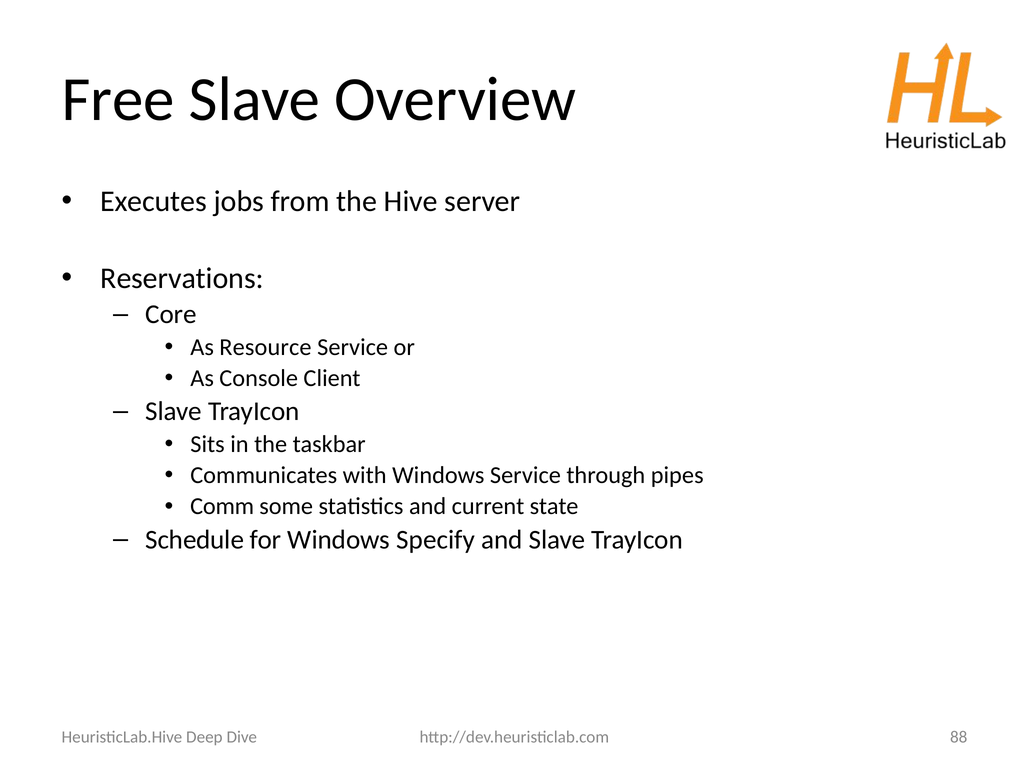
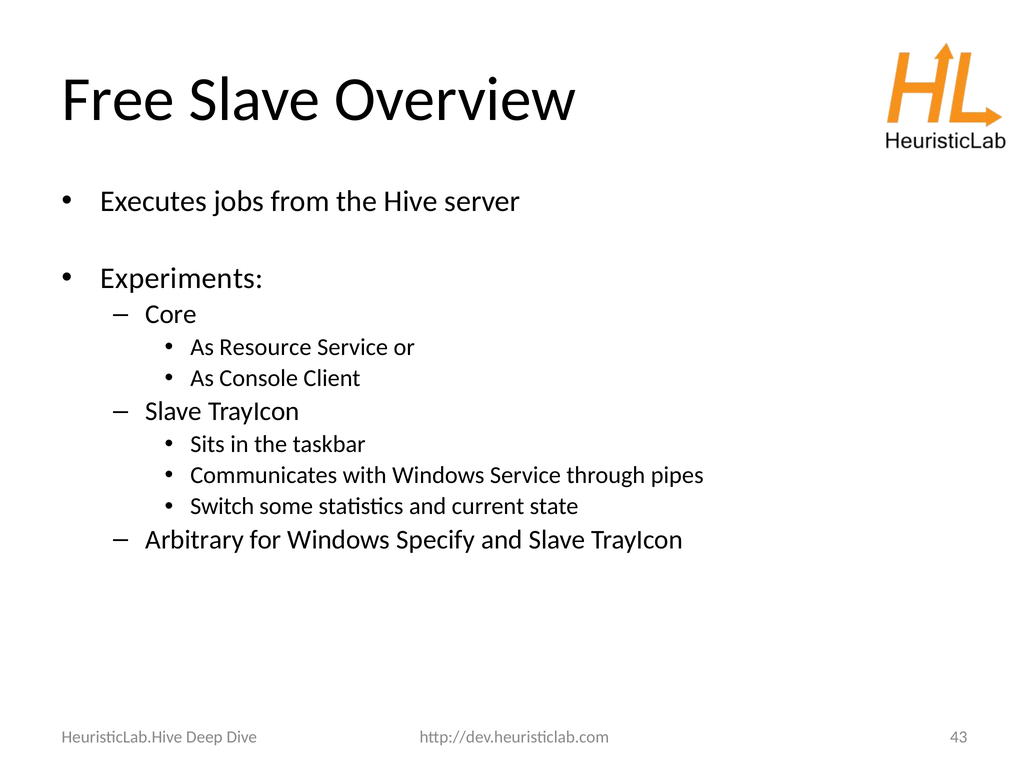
Reservations: Reservations -> Experiments (182, 278)
Comm: Comm -> Switch (222, 506)
Schedule: Schedule -> Arbitrary (195, 539)
88: 88 -> 43 (959, 737)
